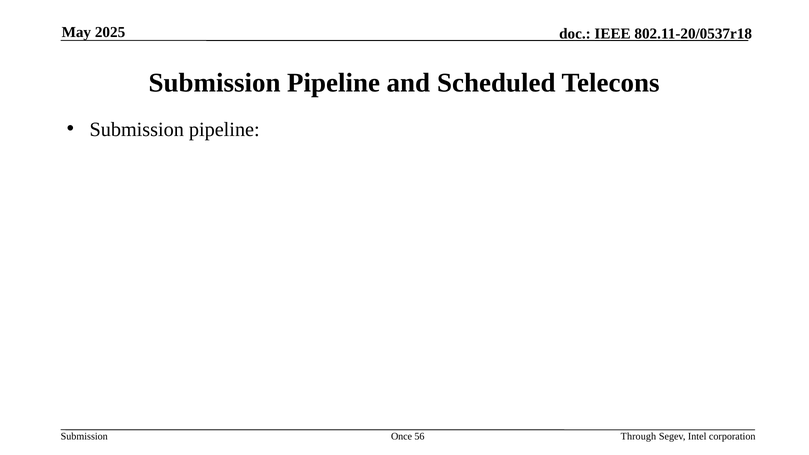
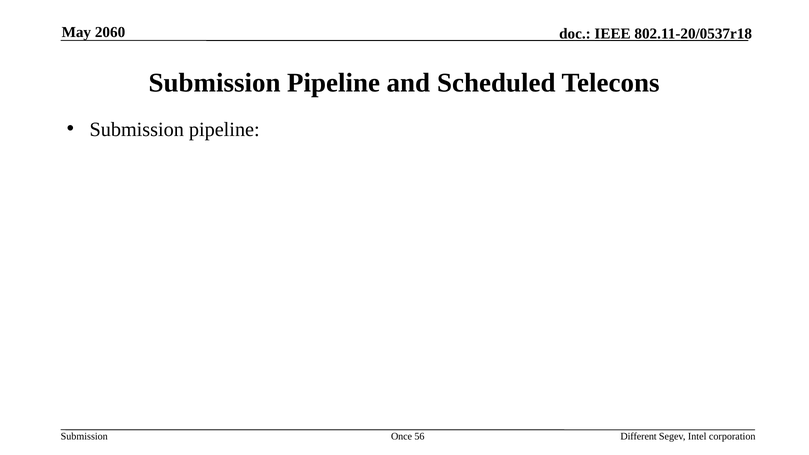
2025: 2025 -> 2060 (110, 32)
Through: Through -> Different (639, 436)
